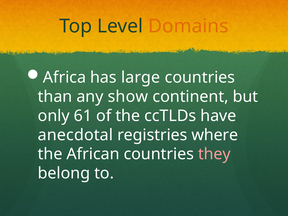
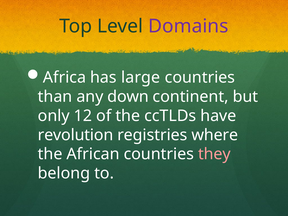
Domains colour: orange -> purple (188, 26)
show: show -> down (128, 97)
61: 61 -> 12 (83, 116)
anecdotal: anecdotal -> revolution (76, 135)
